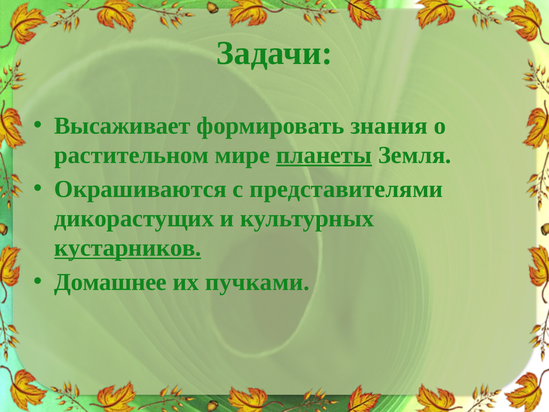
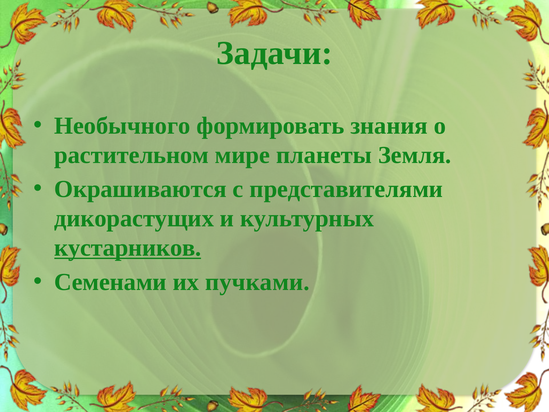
Высаживает: Высаживает -> Необычного (122, 126)
планеты underline: present -> none (324, 155)
Домашнее: Домашнее -> Семенами (110, 282)
